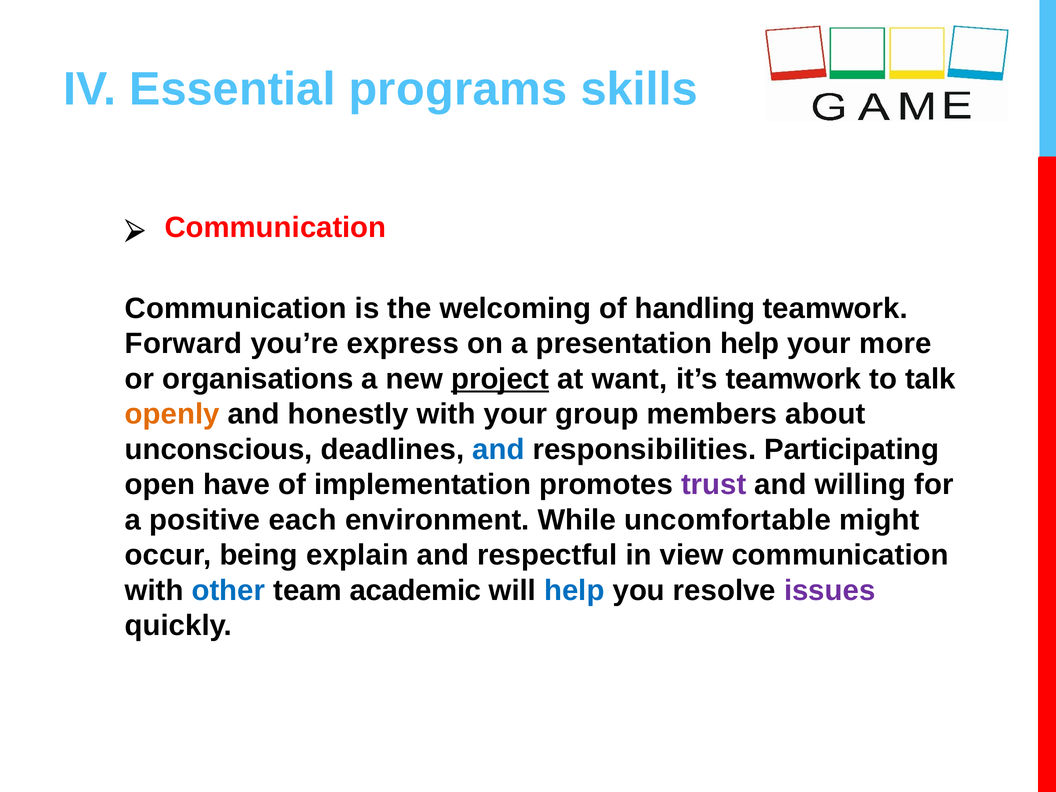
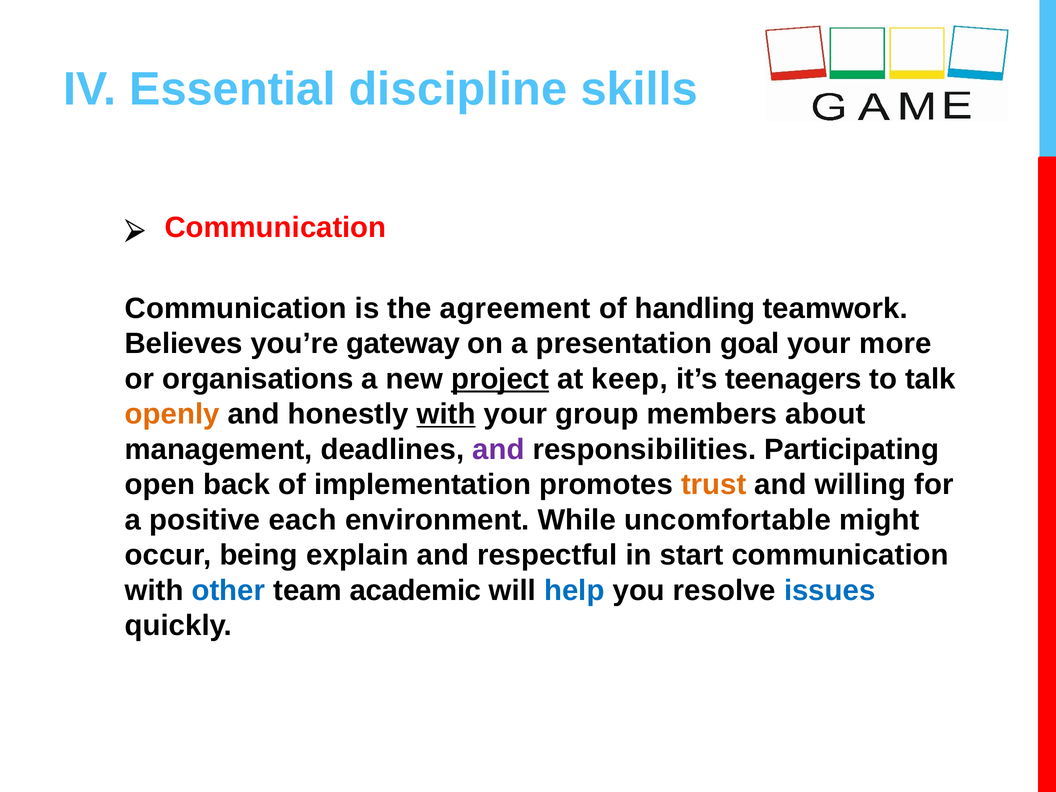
programs: programs -> discipline (458, 89)
welcoming: welcoming -> agreement (515, 308)
Forward: Forward -> Believes (184, 344)
express: express -> gateway (403, 344)
presentation help: help -> goal (750, 344)
want: want -> keep (630, 379)
it’s teamwork: teamwork -> teenagers (794, 379)
with underline: none -> present (446, 414)
unconscious: unconscious -> management (219, 449)
and colour: blue -> purple (498, 449)
have: have -> back (237, 485)
trust colour: purple -> orange (714, 485)
view: view -> start (692, 555)
issues colour: purple -> blue (830, 590)
